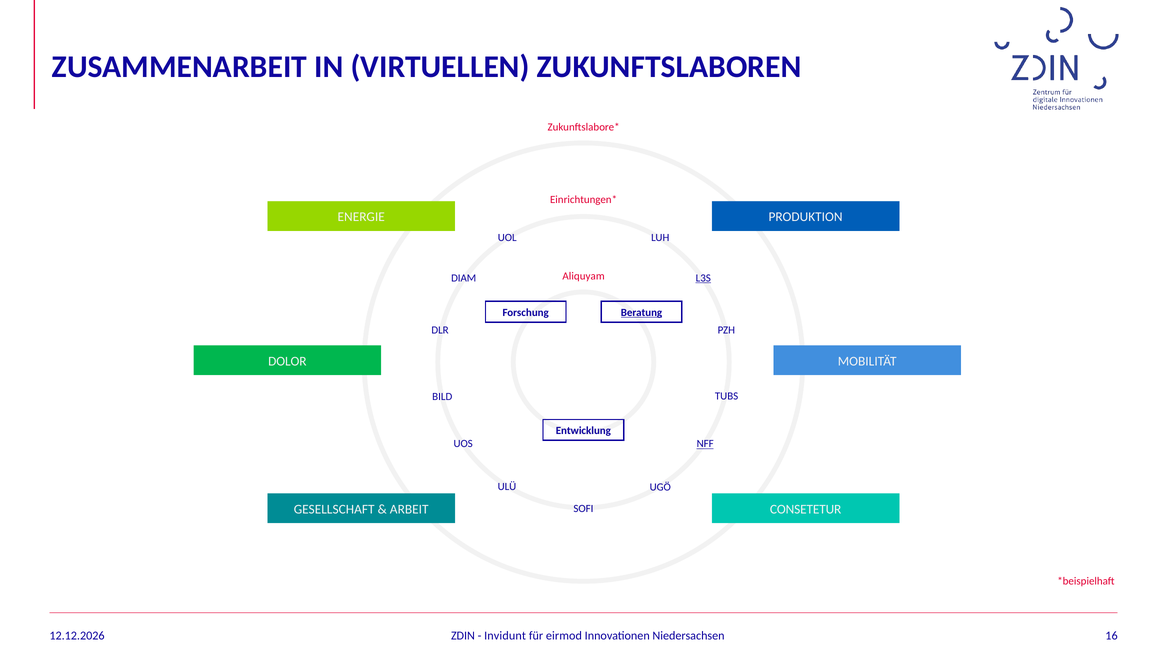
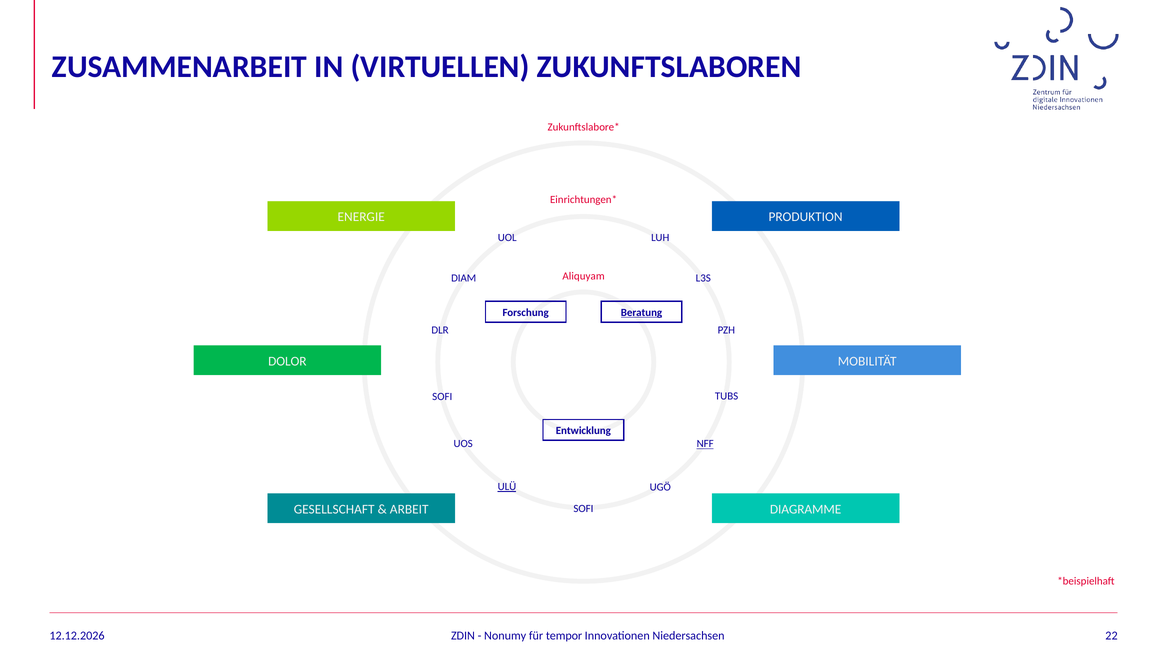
L3S underline: present -> none (703, 278)
BILD: BILD -> SOFI (442, 397)
ULÜ underline: none -> present (507, 487)
CONSETETUR: CONSETETUR -> DIAGRAMME (806, 509)
Invidunt: Invidunt -> Nonumy (505, 636)
eirmod: eirmod -> tempor (564, 636)
16: 16 -> 22 (1112, 636)
